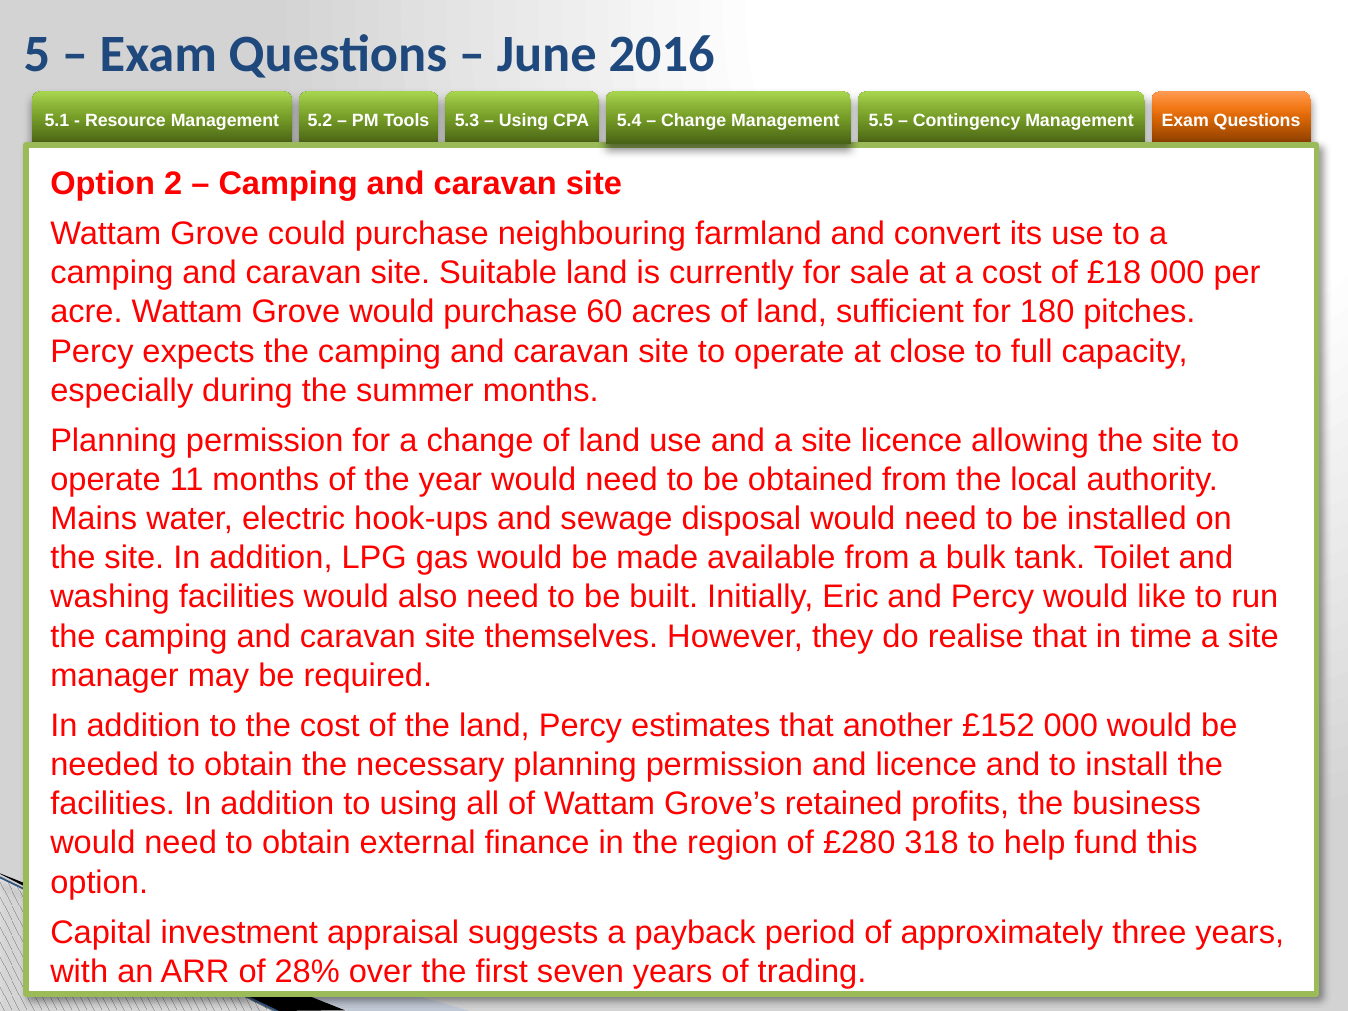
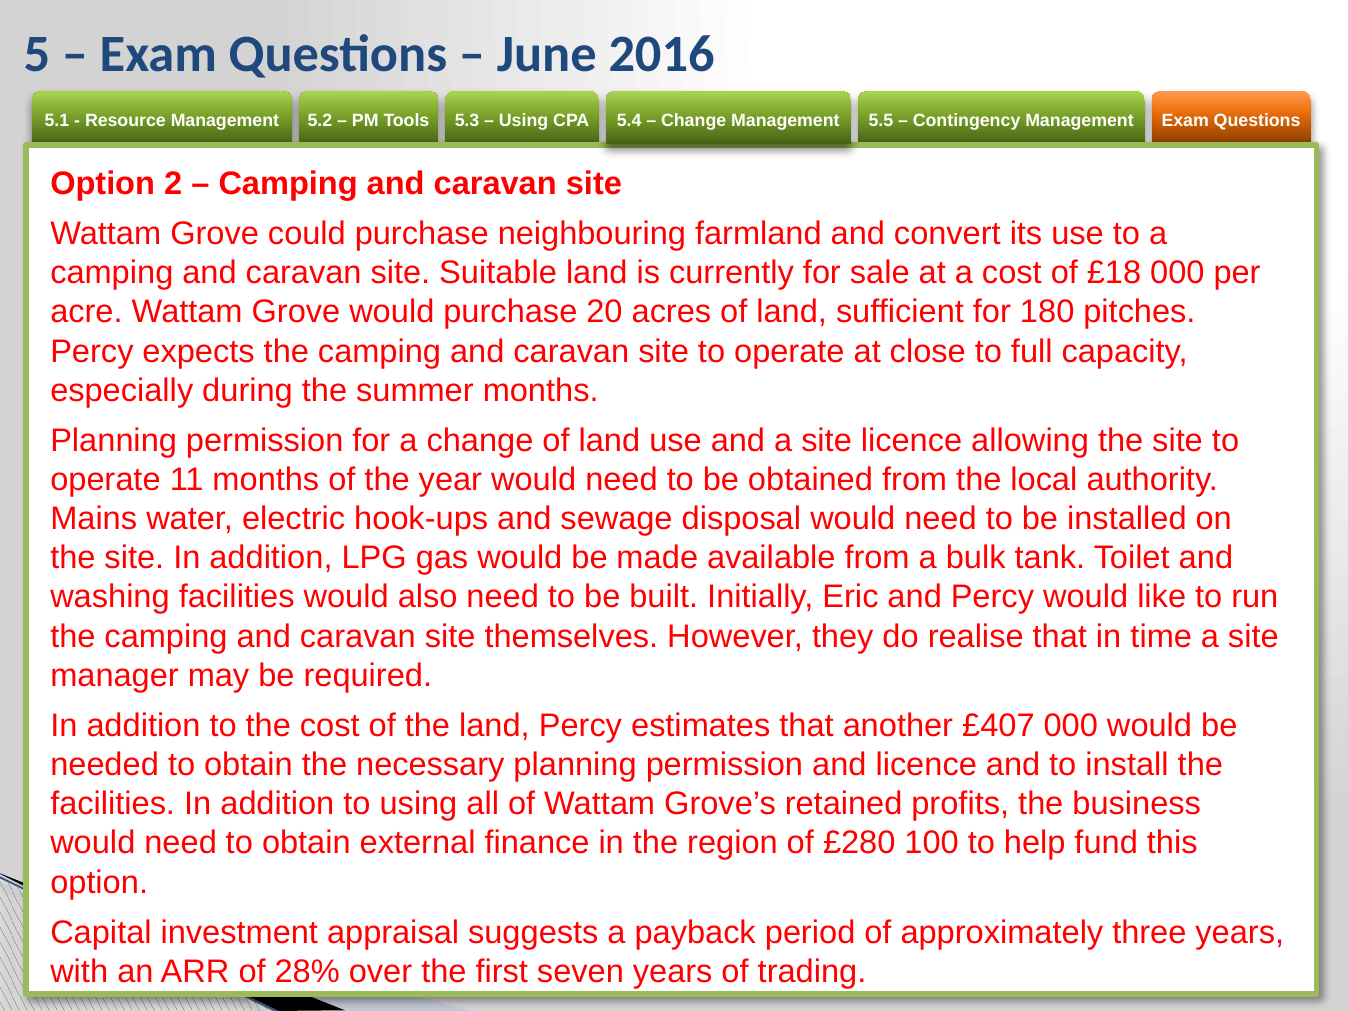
60: 60 -> 20 (605, 312)
£152: £152 -> £407 (998, 726)
318: 318 -> 100 (932, 843)
